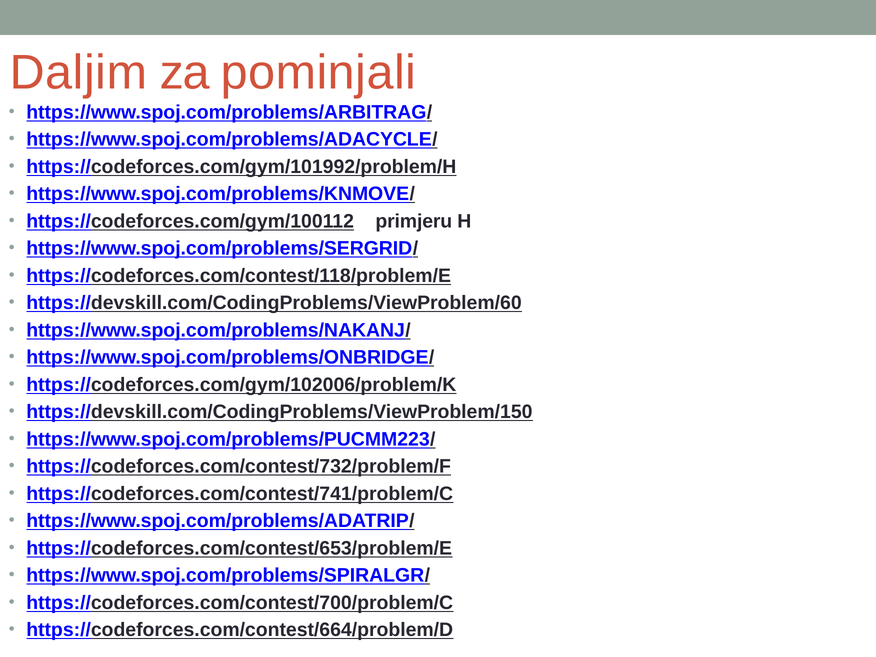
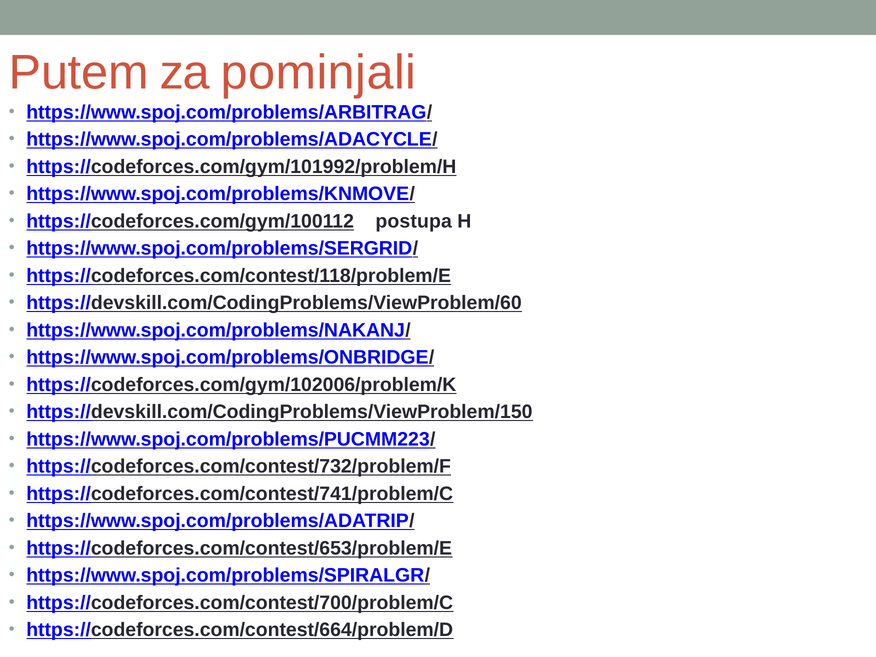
Daljim: Daljim -> Putem (79, 73)
primjeru: primjeru -> postupa (414, 221)
